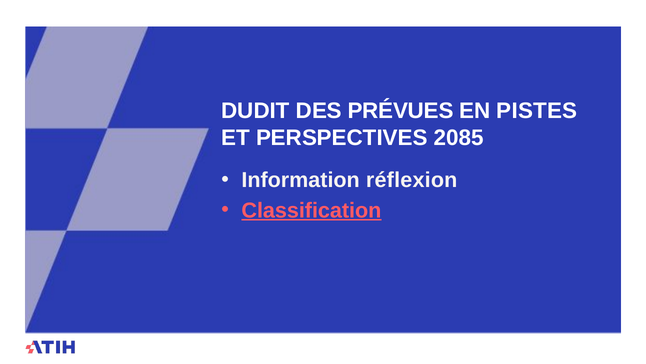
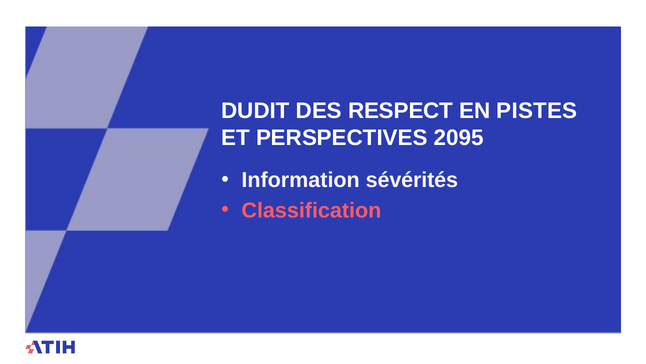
PRÉVUES: PRÉVUES -> RESPECT (401, 111)
2085: 2085 -> 2095 (459, 137)
réflexion: réflexion -> sévérités (412, 180)
Classification underline: present -> none (311, 210)
